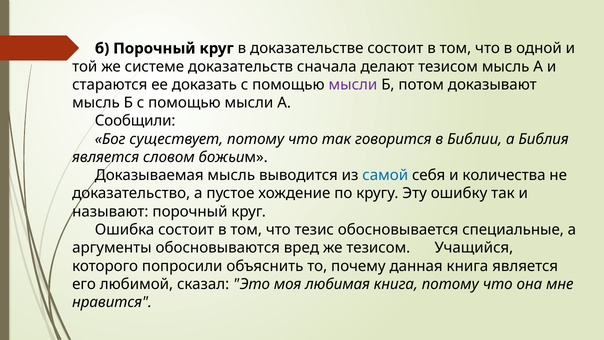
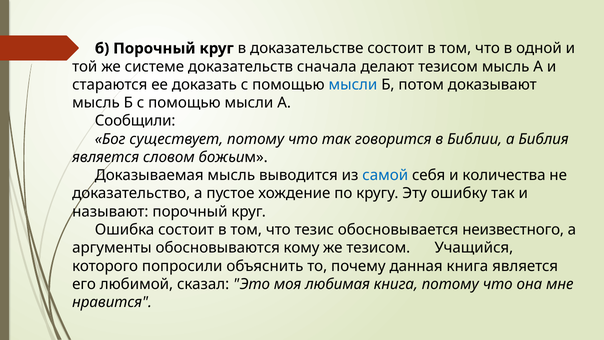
мысли colour: purple -> blue (353, 85)
специальные: специальные -> неизвестного (513, 230)
вред: вред -> кому (302, 248)
